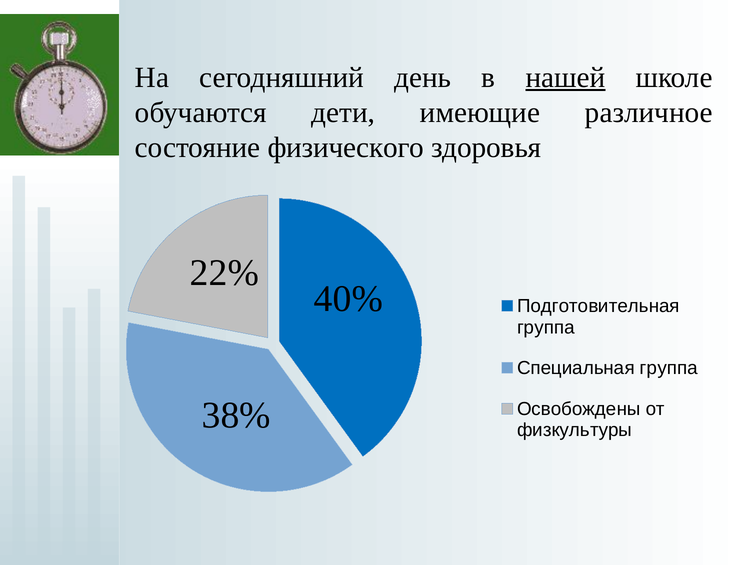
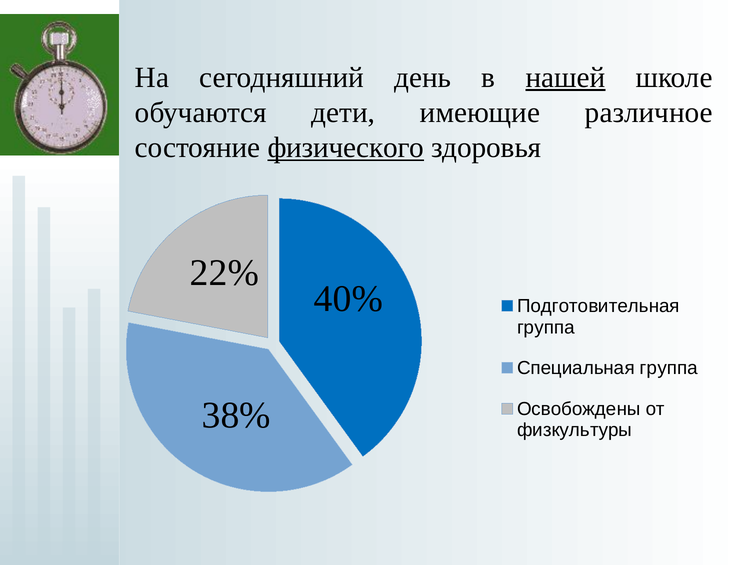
физического underline: none -> present (346, 148)
